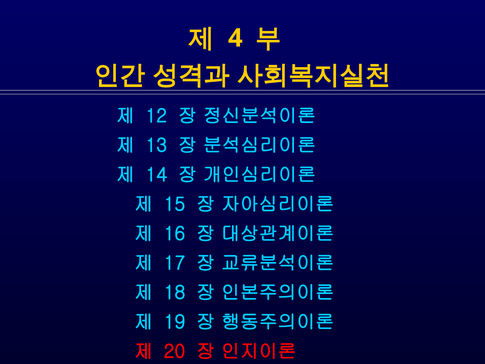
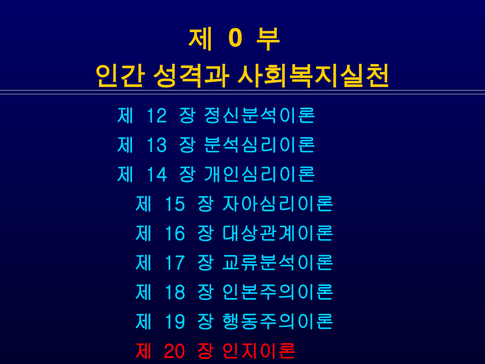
4: 4 -> 0 (235, 38)
